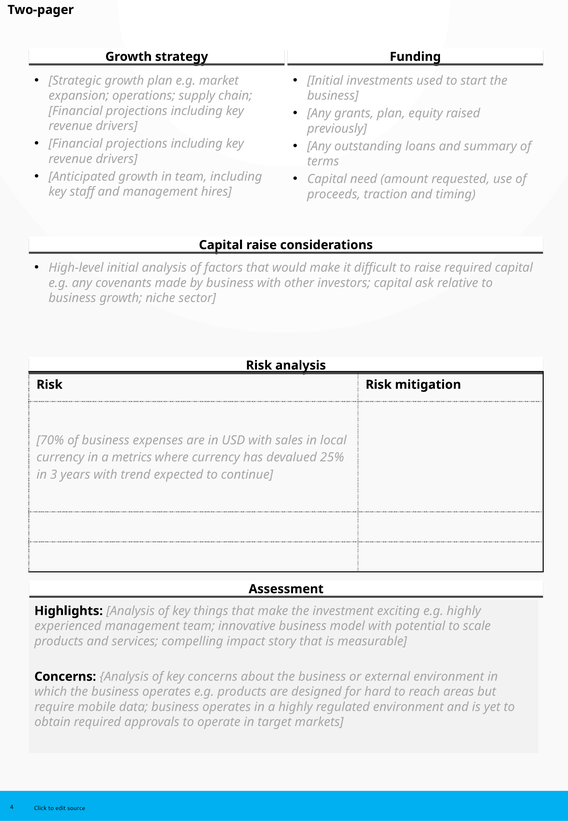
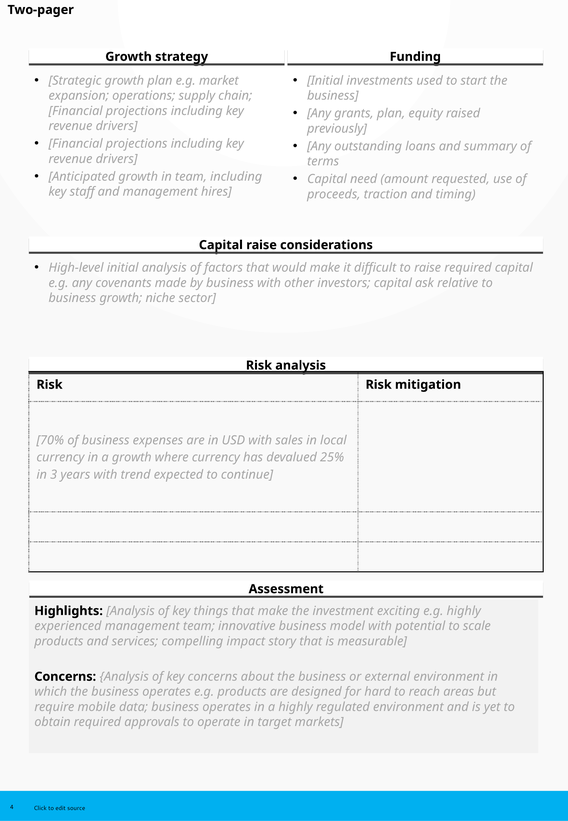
a metrics: metrics -> growth (132, 457)
